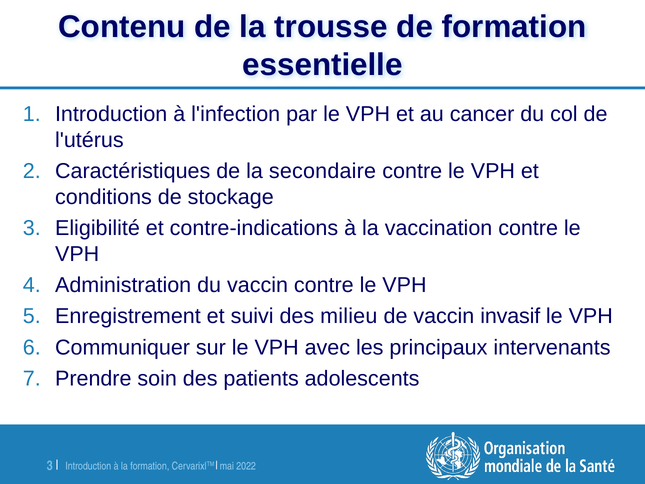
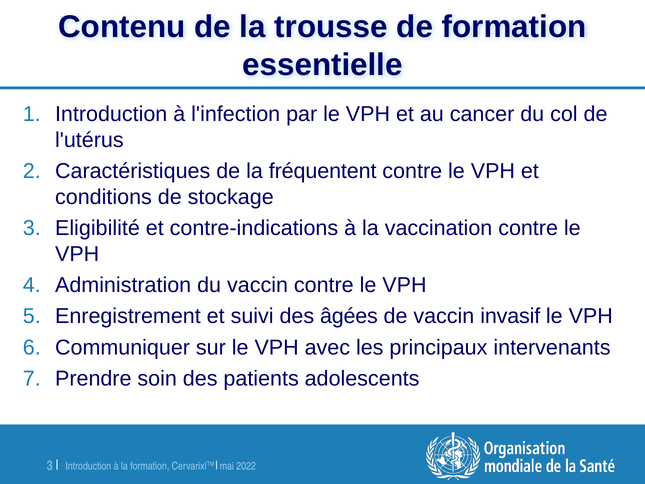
secondaire: secondaire -> fréquentent (323, 171)
milieu: milieu -> âgées (349, 316)
